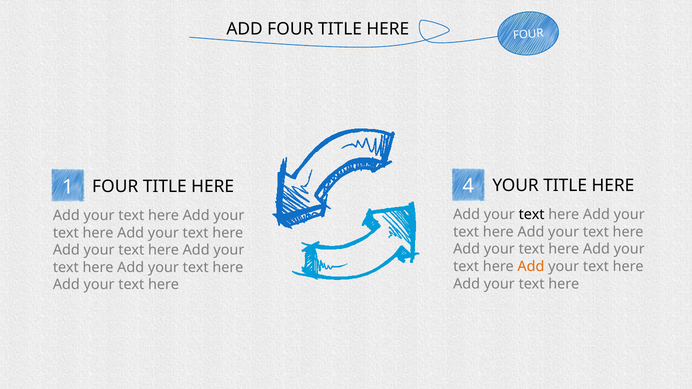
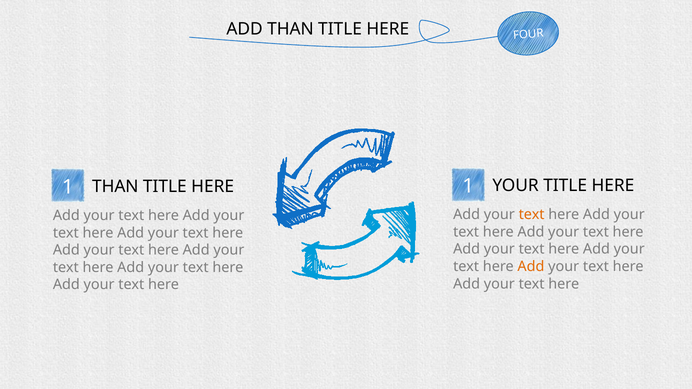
ADD FOUR: FOUR -> THAN (290, 29)
FOUR: FOUR -> THAN (115, 187)
4: 4 -> 1 (468, 186)
text colour: black -> orange (532, 215)
